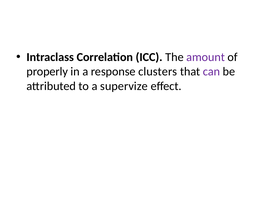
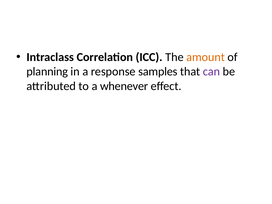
amount colour: purple -> orange (206, 57)
properly: properly -> planning (47, 72)
clusters: clusters -> samples (158, 72)
supervize: supervize -> whenever (124, 86)
